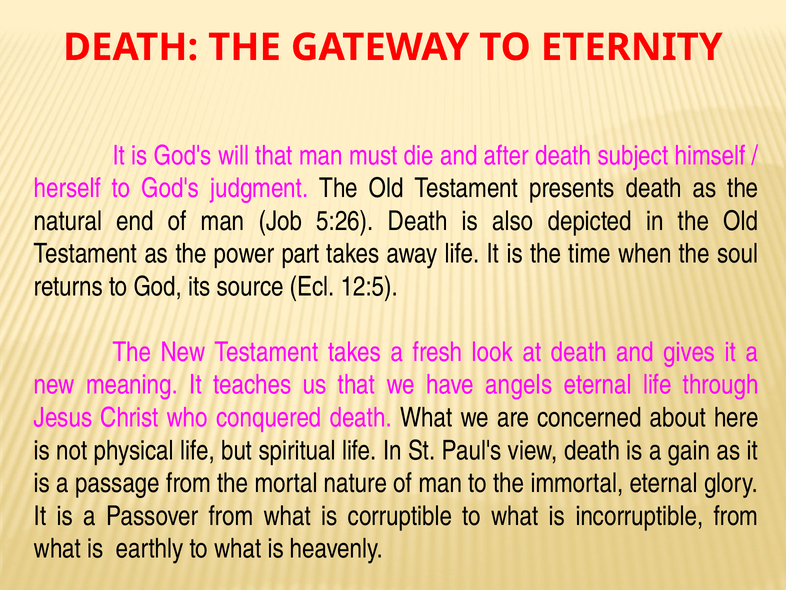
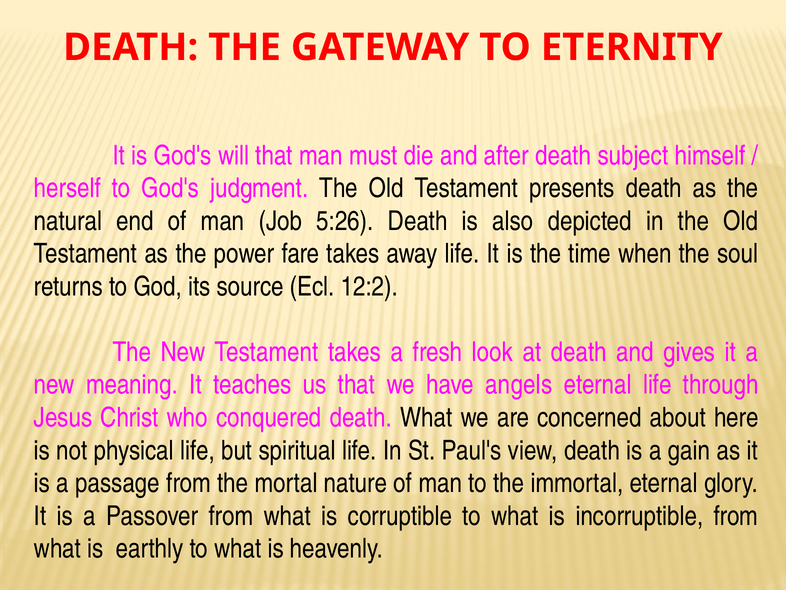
part: part -> fare (300, 254)
12:5: 12:5 -> 12:2 (369, 286)
